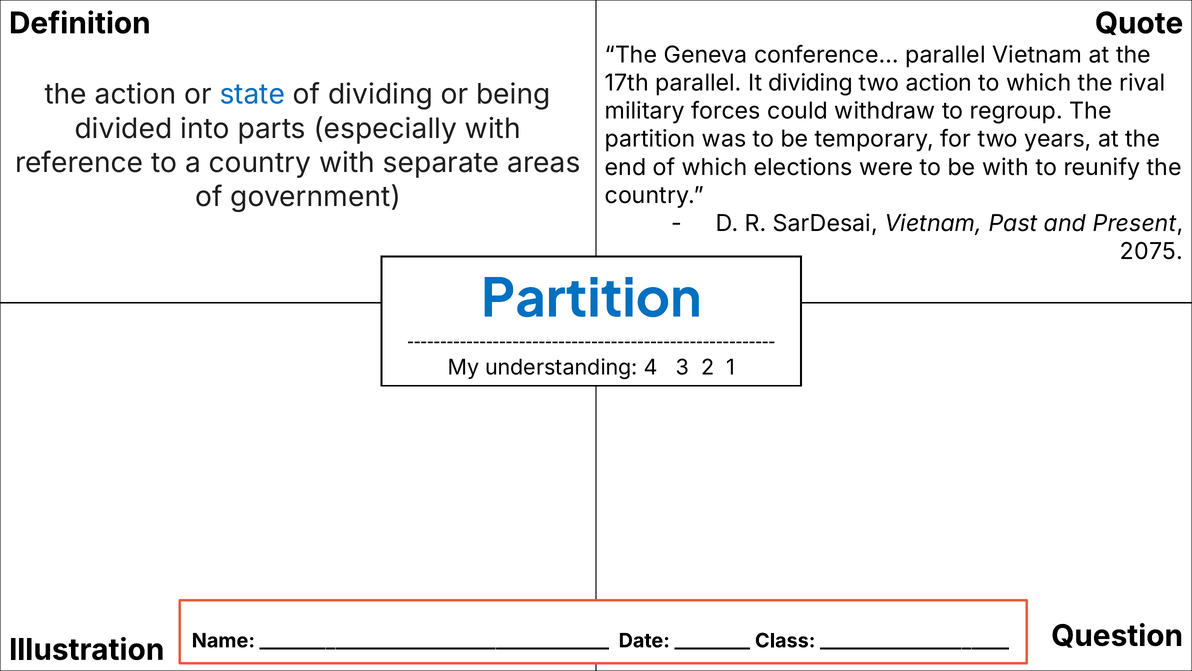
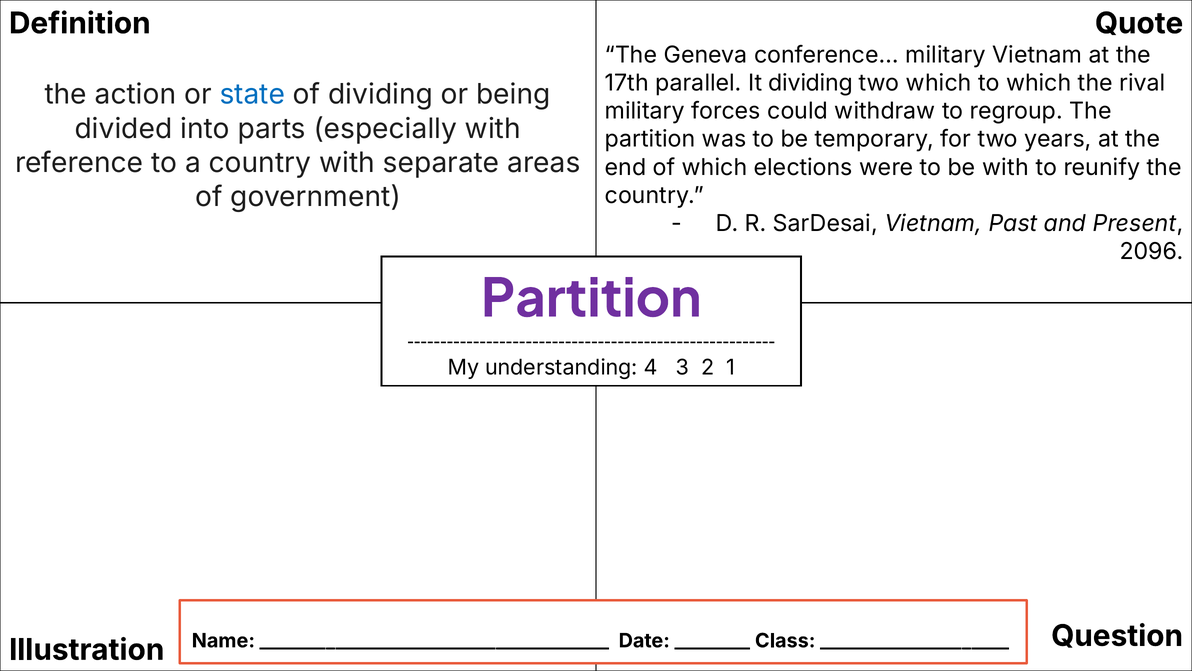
conference… parallel: parallel -> military (945, 55)
two action: action -> which (939, 83)
2075: 2075 -> 2096 (1152, 251)
Partition colour: blue -> purple (591, 299)
